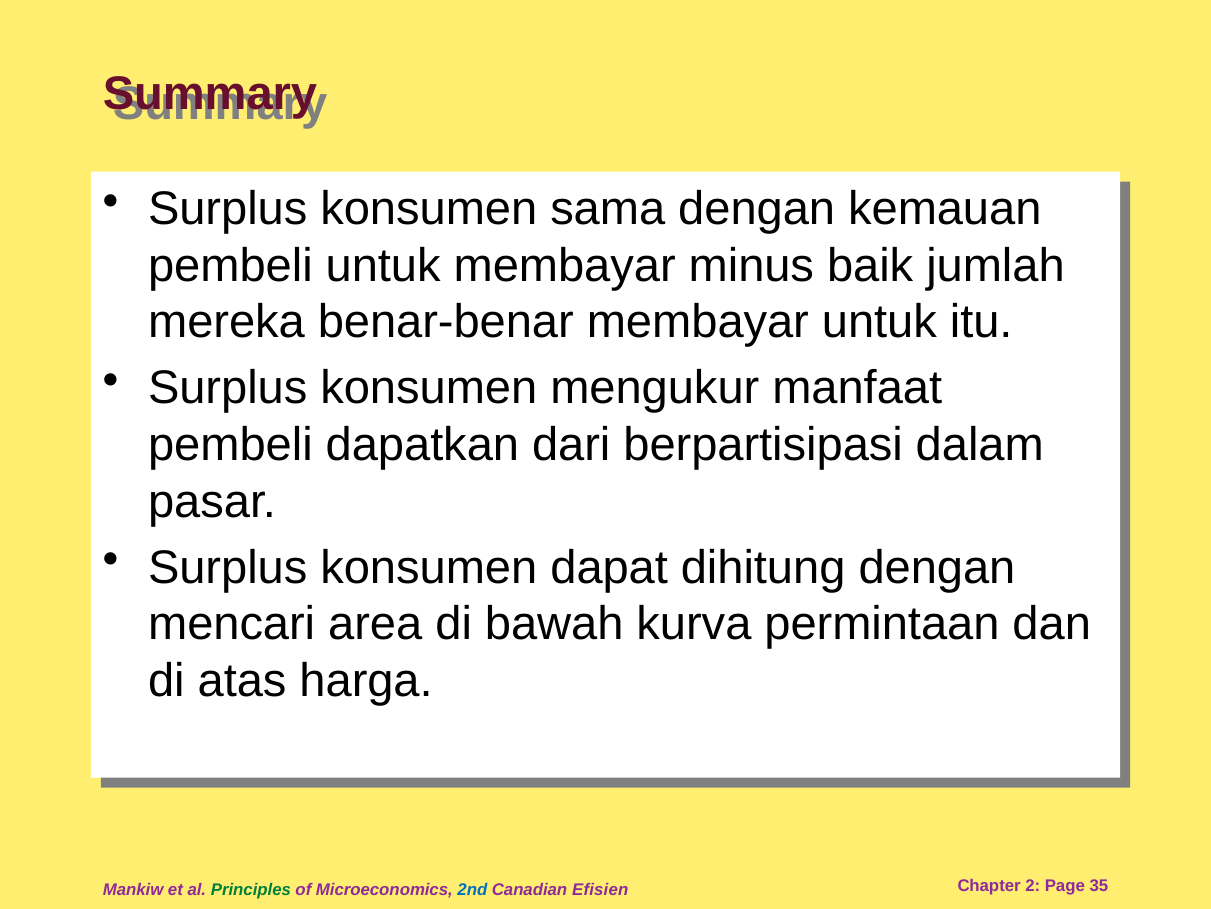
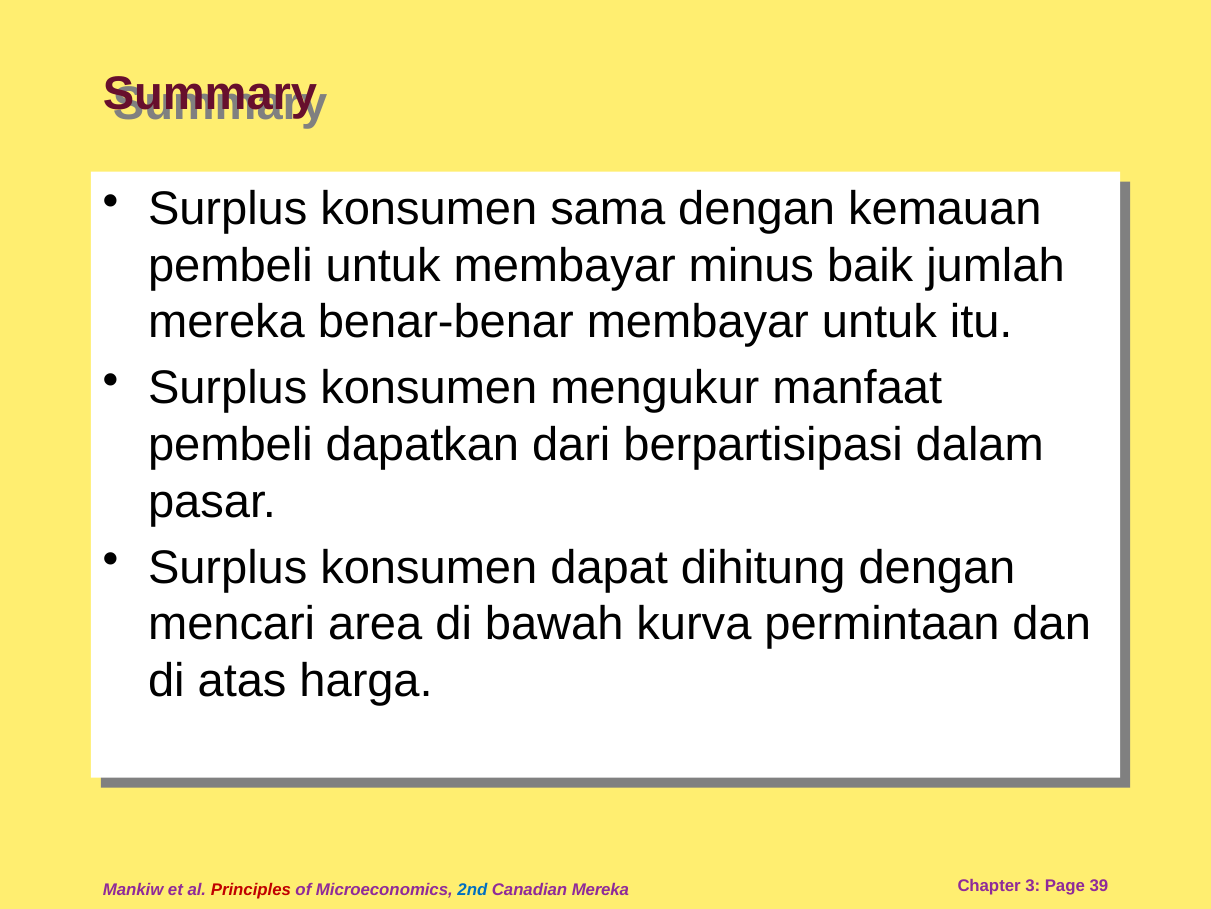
Principles colour: green -> red (251, 889)
Canadian Efisien: Efisien -> Mereka (600, 889)
2: 2 -> 3 (1033, 885)
35: 35 -> 39 (1099, 885)
